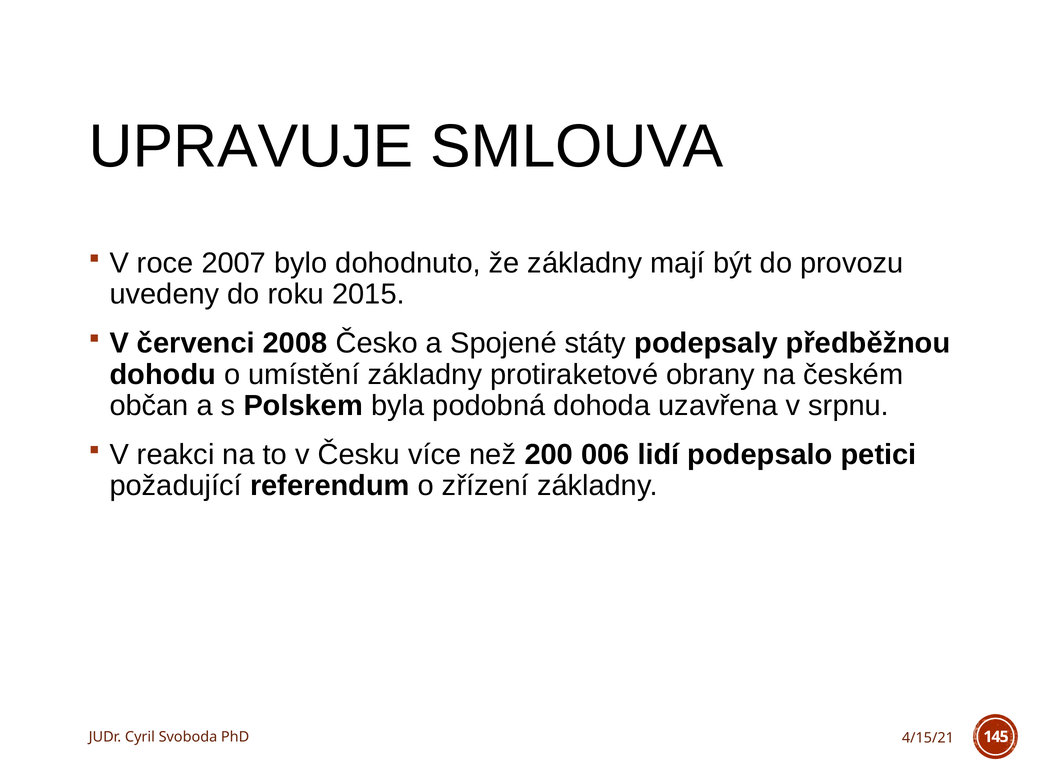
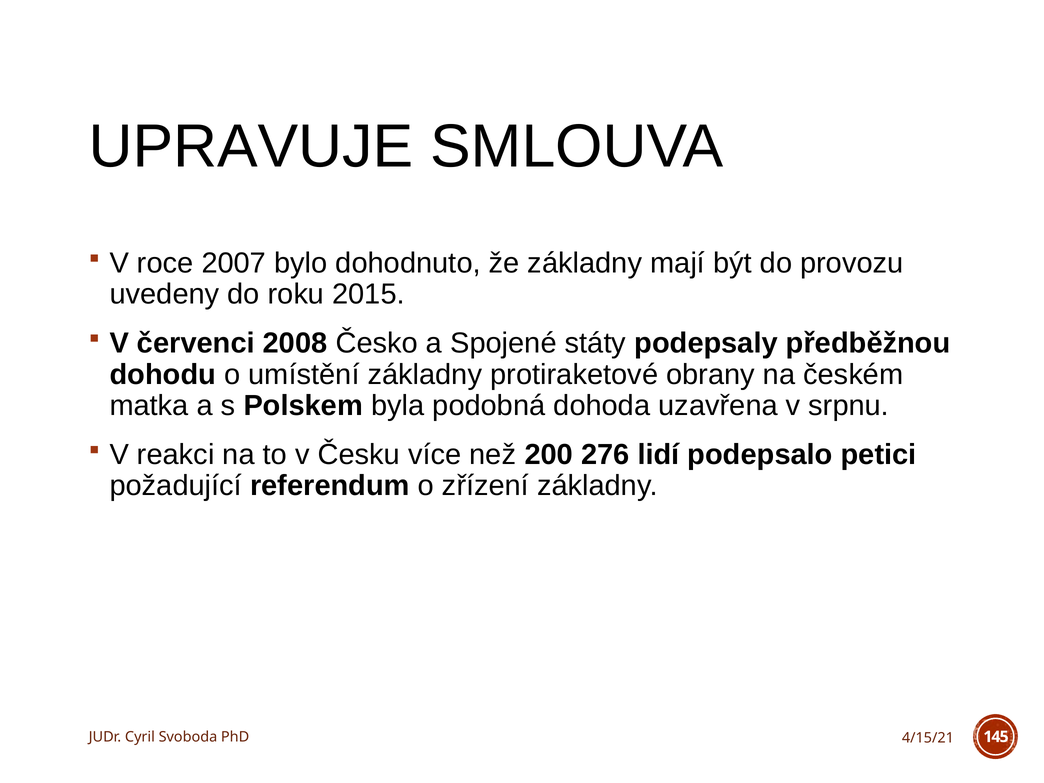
občan: občan -> matka (149, 406)
006: 006 -> 276 (605, 455)
